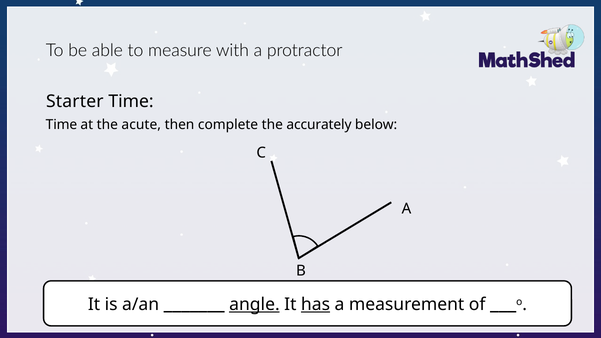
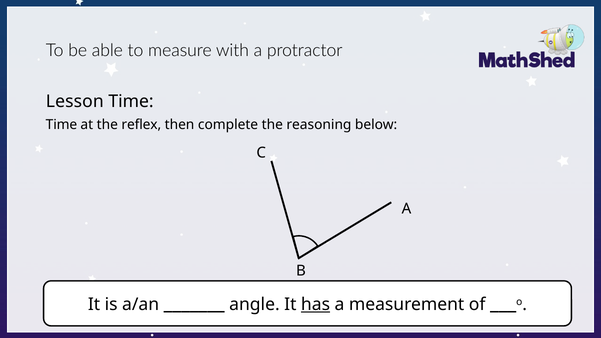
Starter: Starter -> Lesson (75, 102)
acute: acute -> reflex (141, 125)
accurately: accurately -> reasoning (319, 125)
angle underline: present -> none (254, 305)
